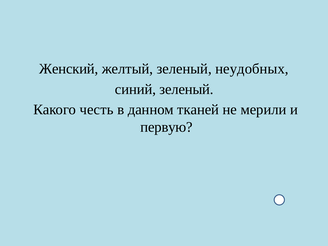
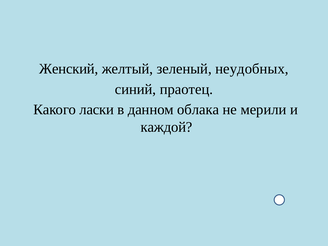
синий зеленый: зеленый -> праотец (186, 89)
честь: честь -> ласки (97, 110)
тканей: тканей -> облака (198, 110)
первую: первую -> каждой (167, 127)
